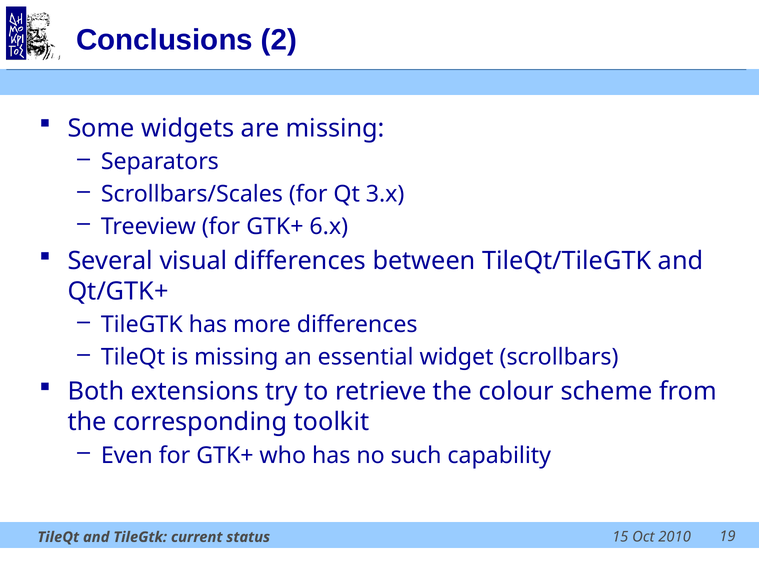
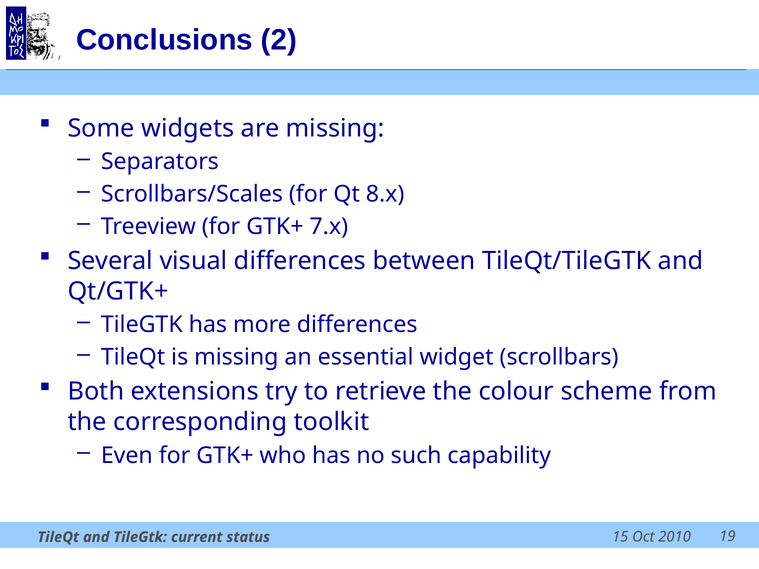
3.x: 3.x -> 8.x (385, 194)
6.x: 6.x -> 7.x (329, 227)
